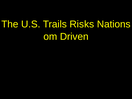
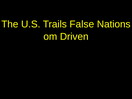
Risks: Risks -> False (82, 24)
